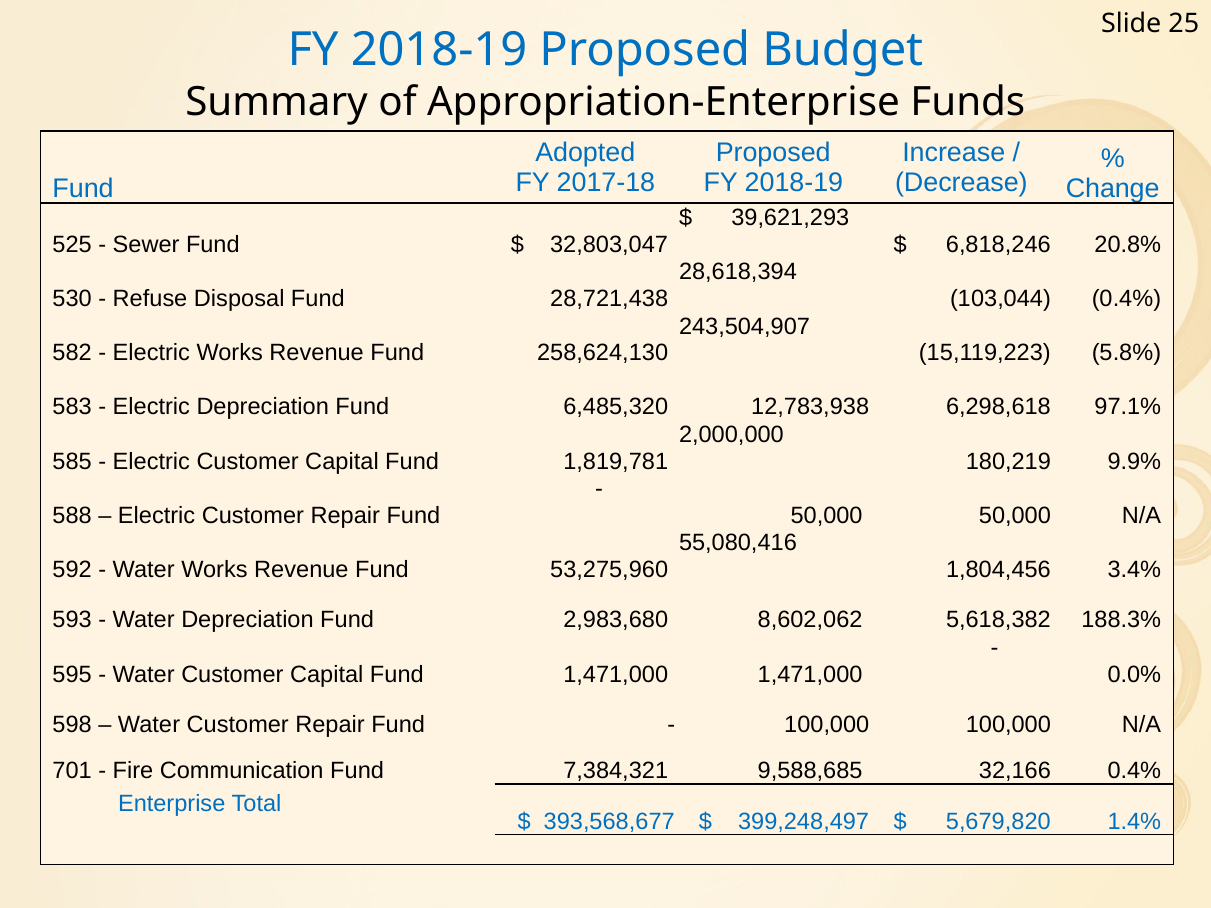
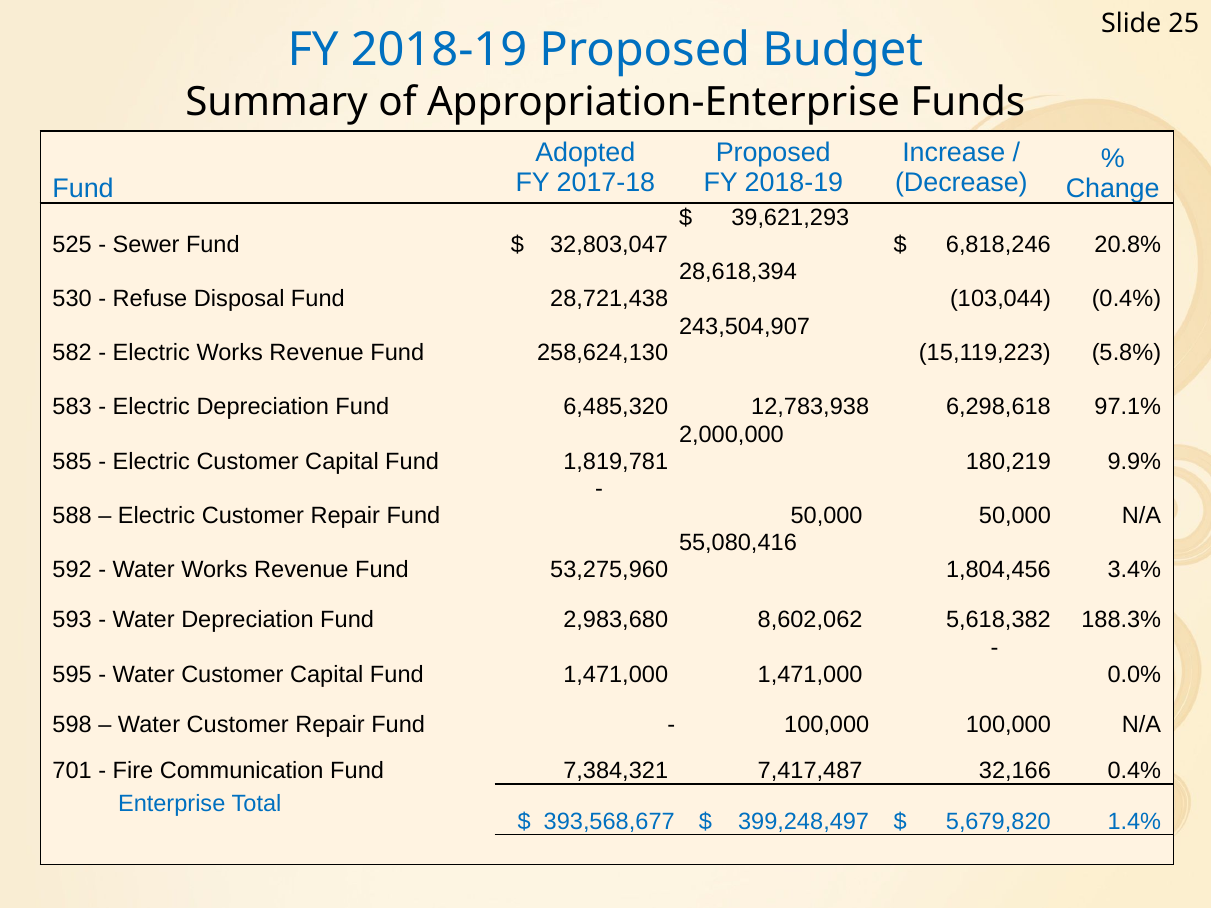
9,588,685: 9,588,685 -> 7,417,487 (810, 771)
